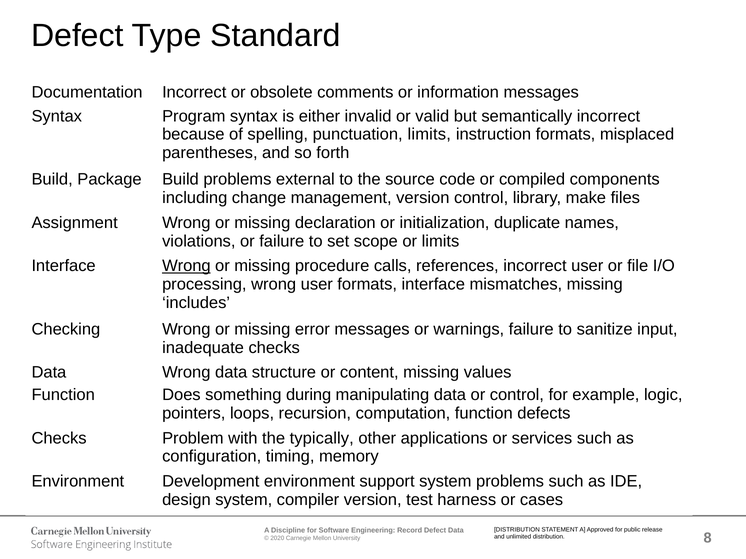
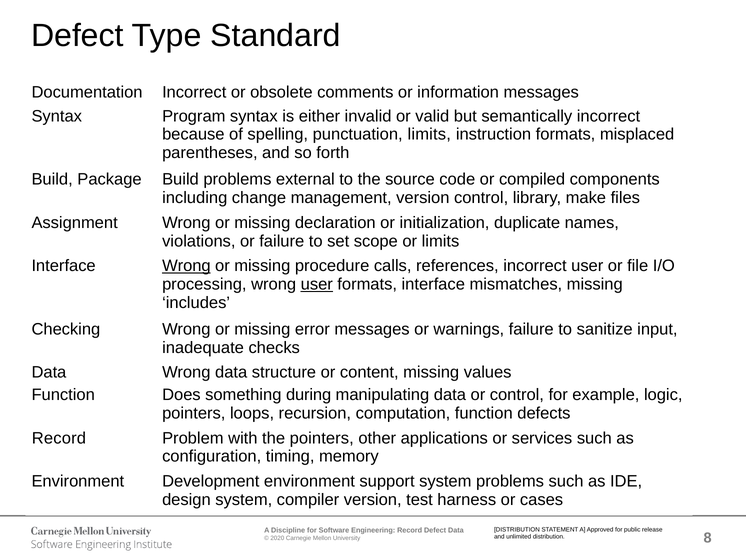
user underline: none -> present (317, 285)
Checks: Checks -> Record (59, 438)
the typically: typically -> pointers (322, 438)
